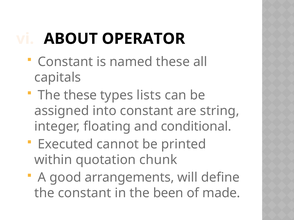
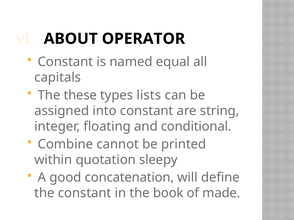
named these: these -> equal (173, 62)
Executed: Executed -> Combine (65, 144)
chunk: chunk -> sleepy (158, 160)
arrangements: arrangements -> concatenation (129, 178)
been: been -> book (168, 194)
